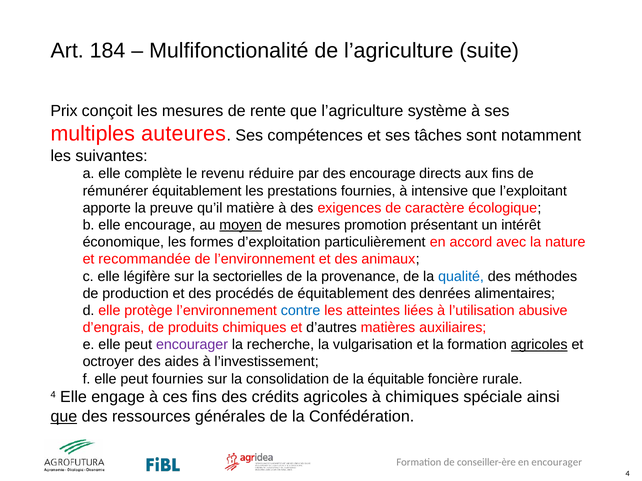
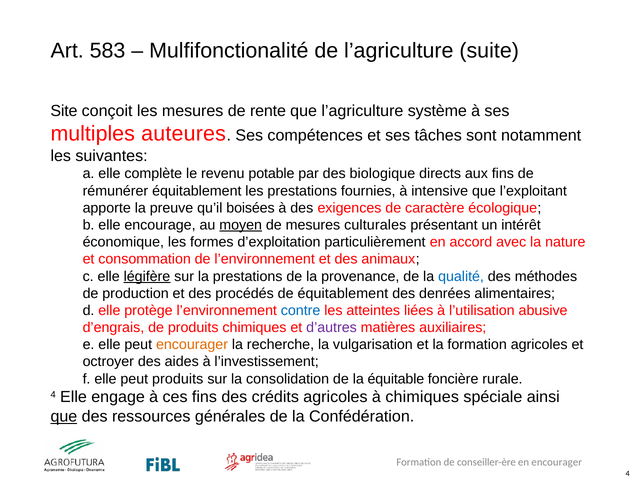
184: 184 -> 583 (108, 51)
Prix: Prix -> Site (64, 111)
réduire: réduire -> potable (271, 174)
des encourage: encourage -> biologique (382, 174)
matière: matière -> boisées (251, 208)
promotion: promotion -> culturales (375, 225)
recommandée: recommandée -> consommation (145, 260)
légifère underline: none -> present (147, 277)
la sectorielles: sectorielles -> prestations (248, 277)
d’autres colour: black -> purple (332, 328)
encourager colour: purple -> orange (192, 345)
agricoles underline: present -> none (539, 345)
peut fournies: fournies -> produits (178, 379)
